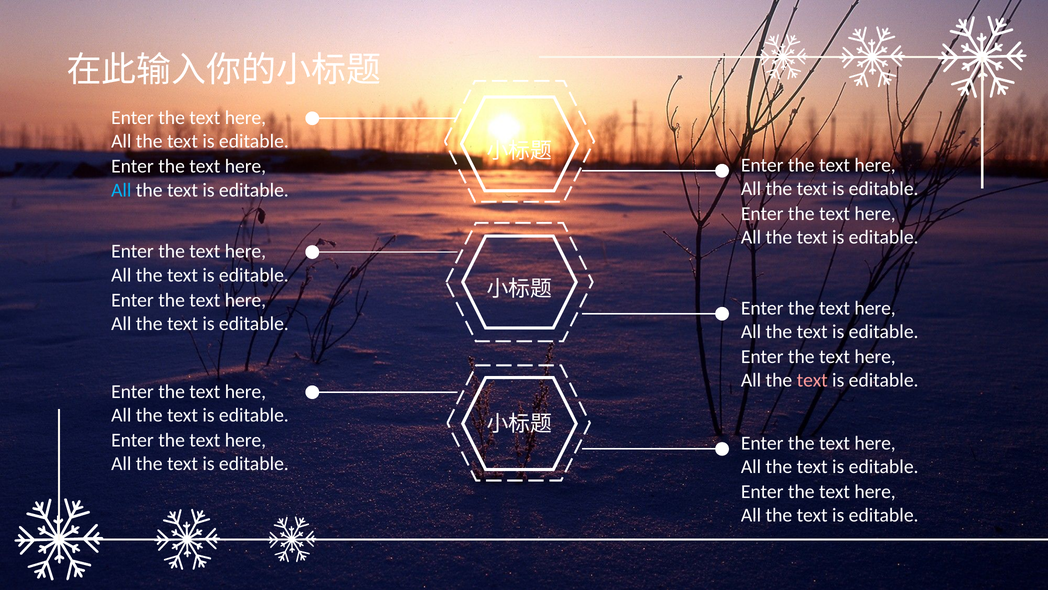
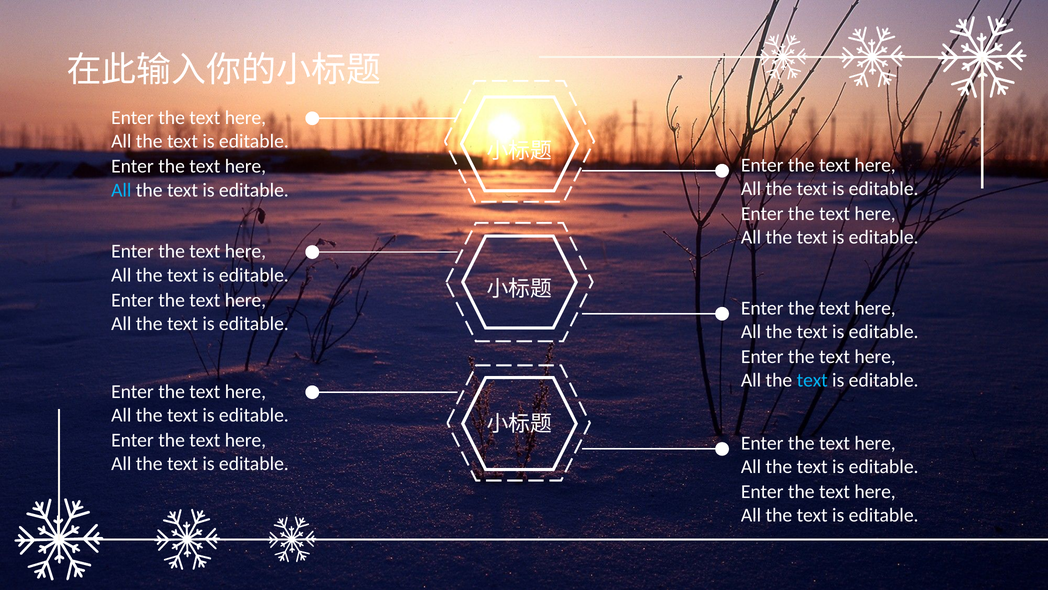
text colour: pink -> light blue (812, 380)
